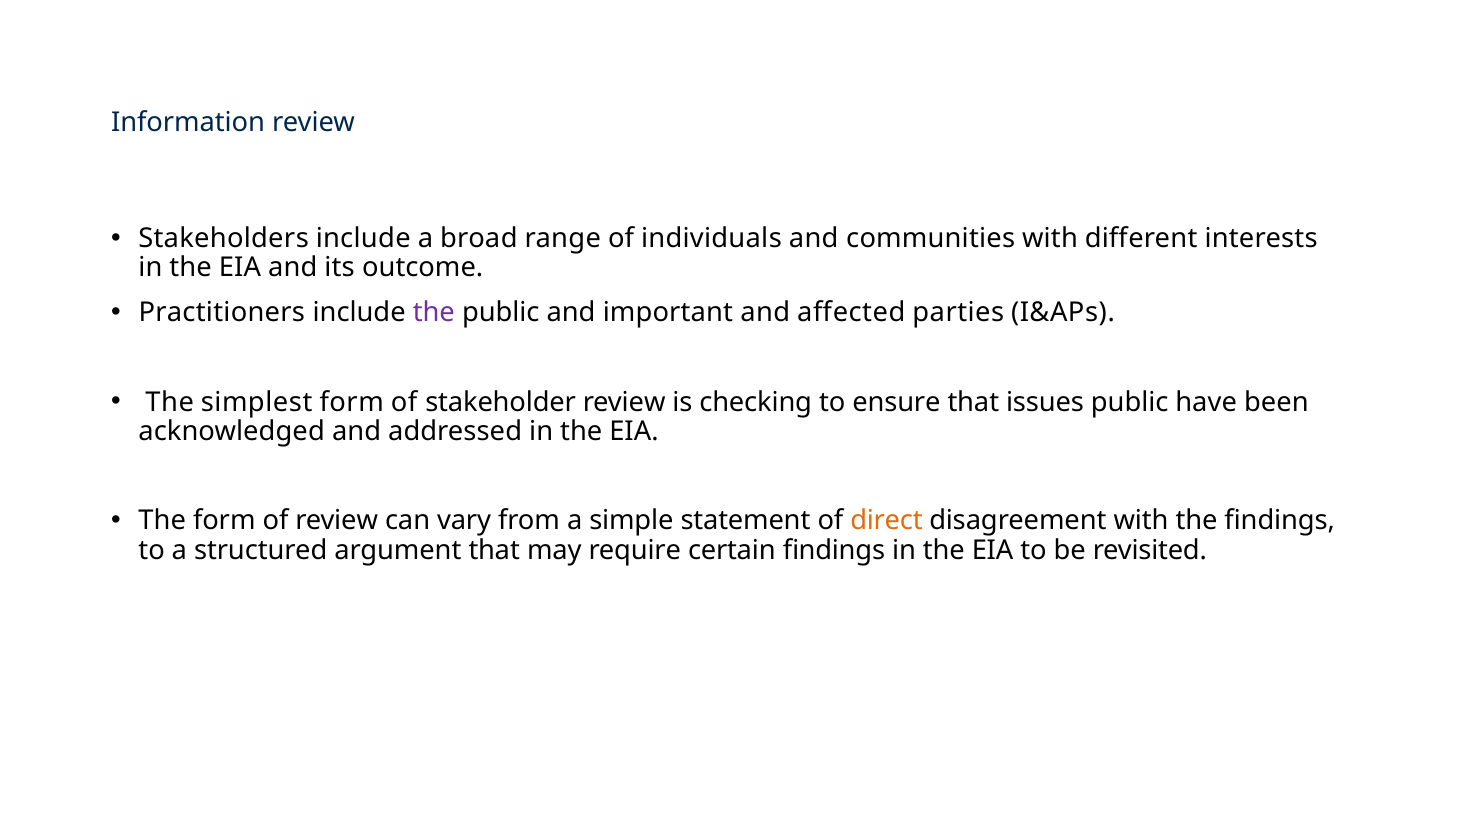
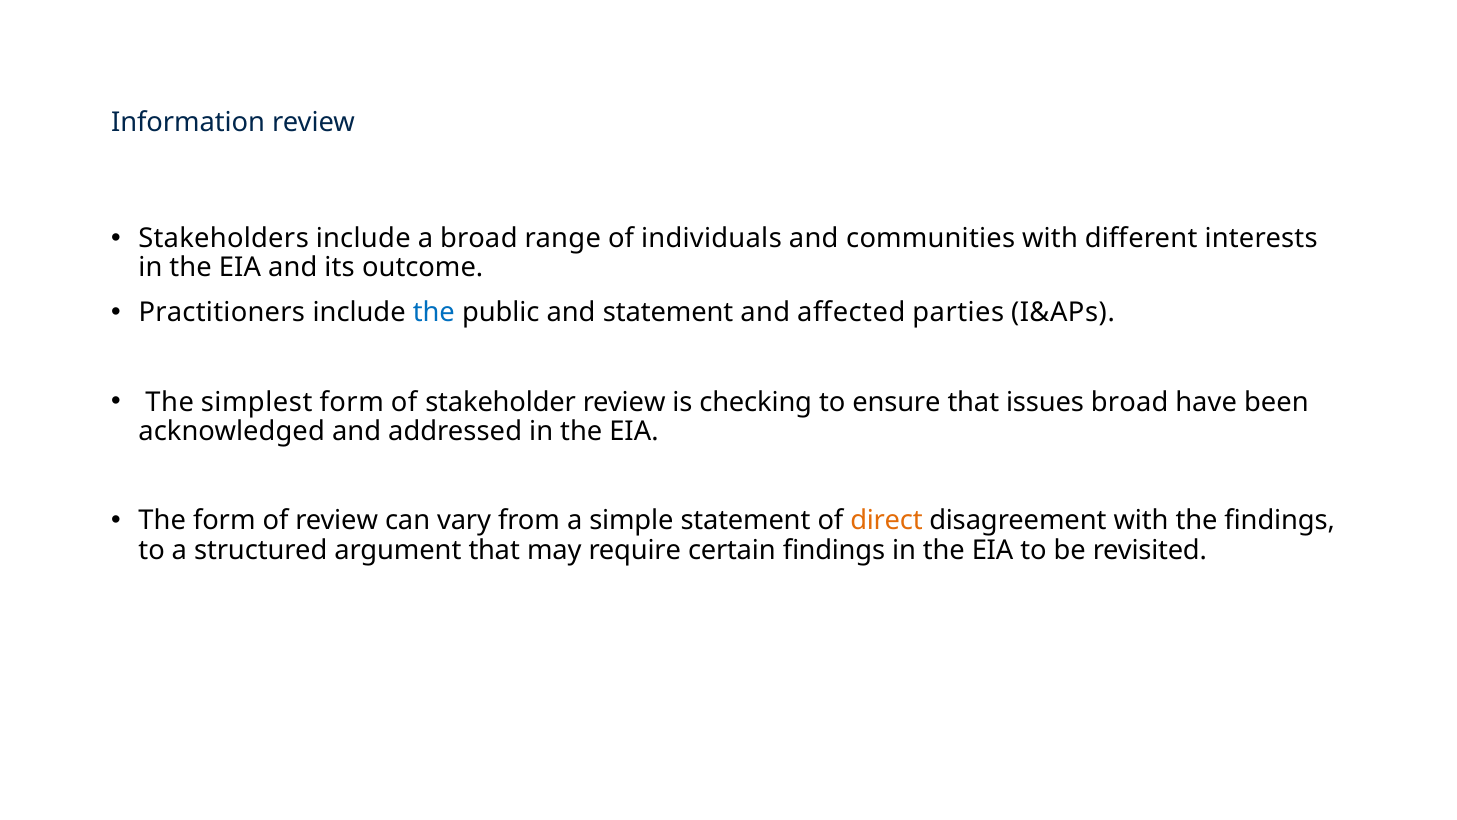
the colour: purple -> blue (434, 312)
and important: important -> statement (668, 312)
issues public: public -> broad (1130, 402)
